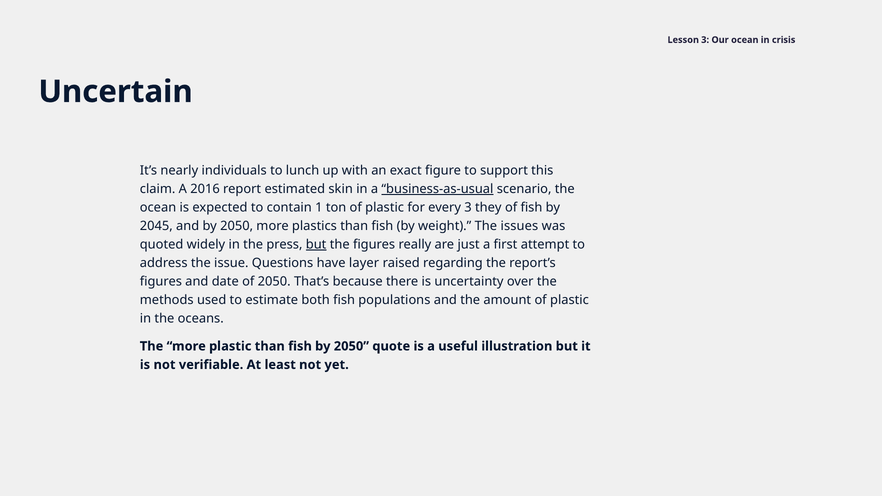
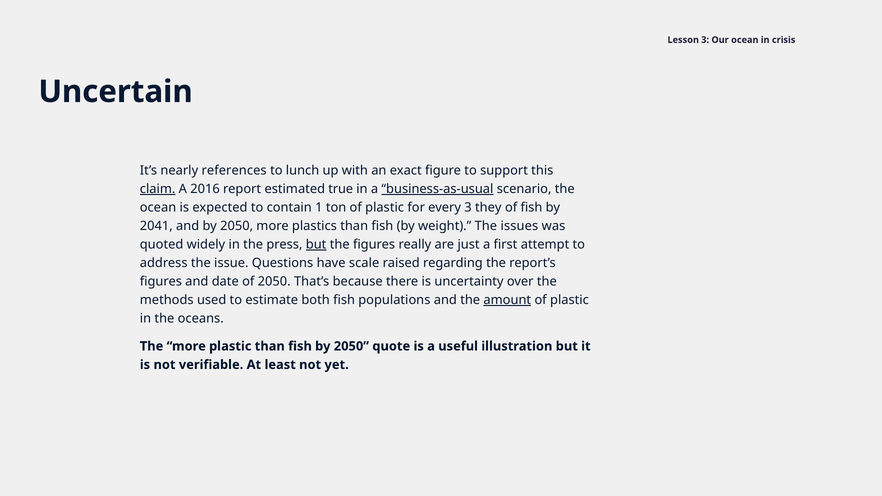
individuals: individuals -> references (234, 170)
claim underline: none -> present (158, 189)
skin: skin -> true (341, 189)
2045: 2045 -> 2041 (156, 226)
layer: layer -> scale (364, 263)
amount underline: none -> present (507, 300)
